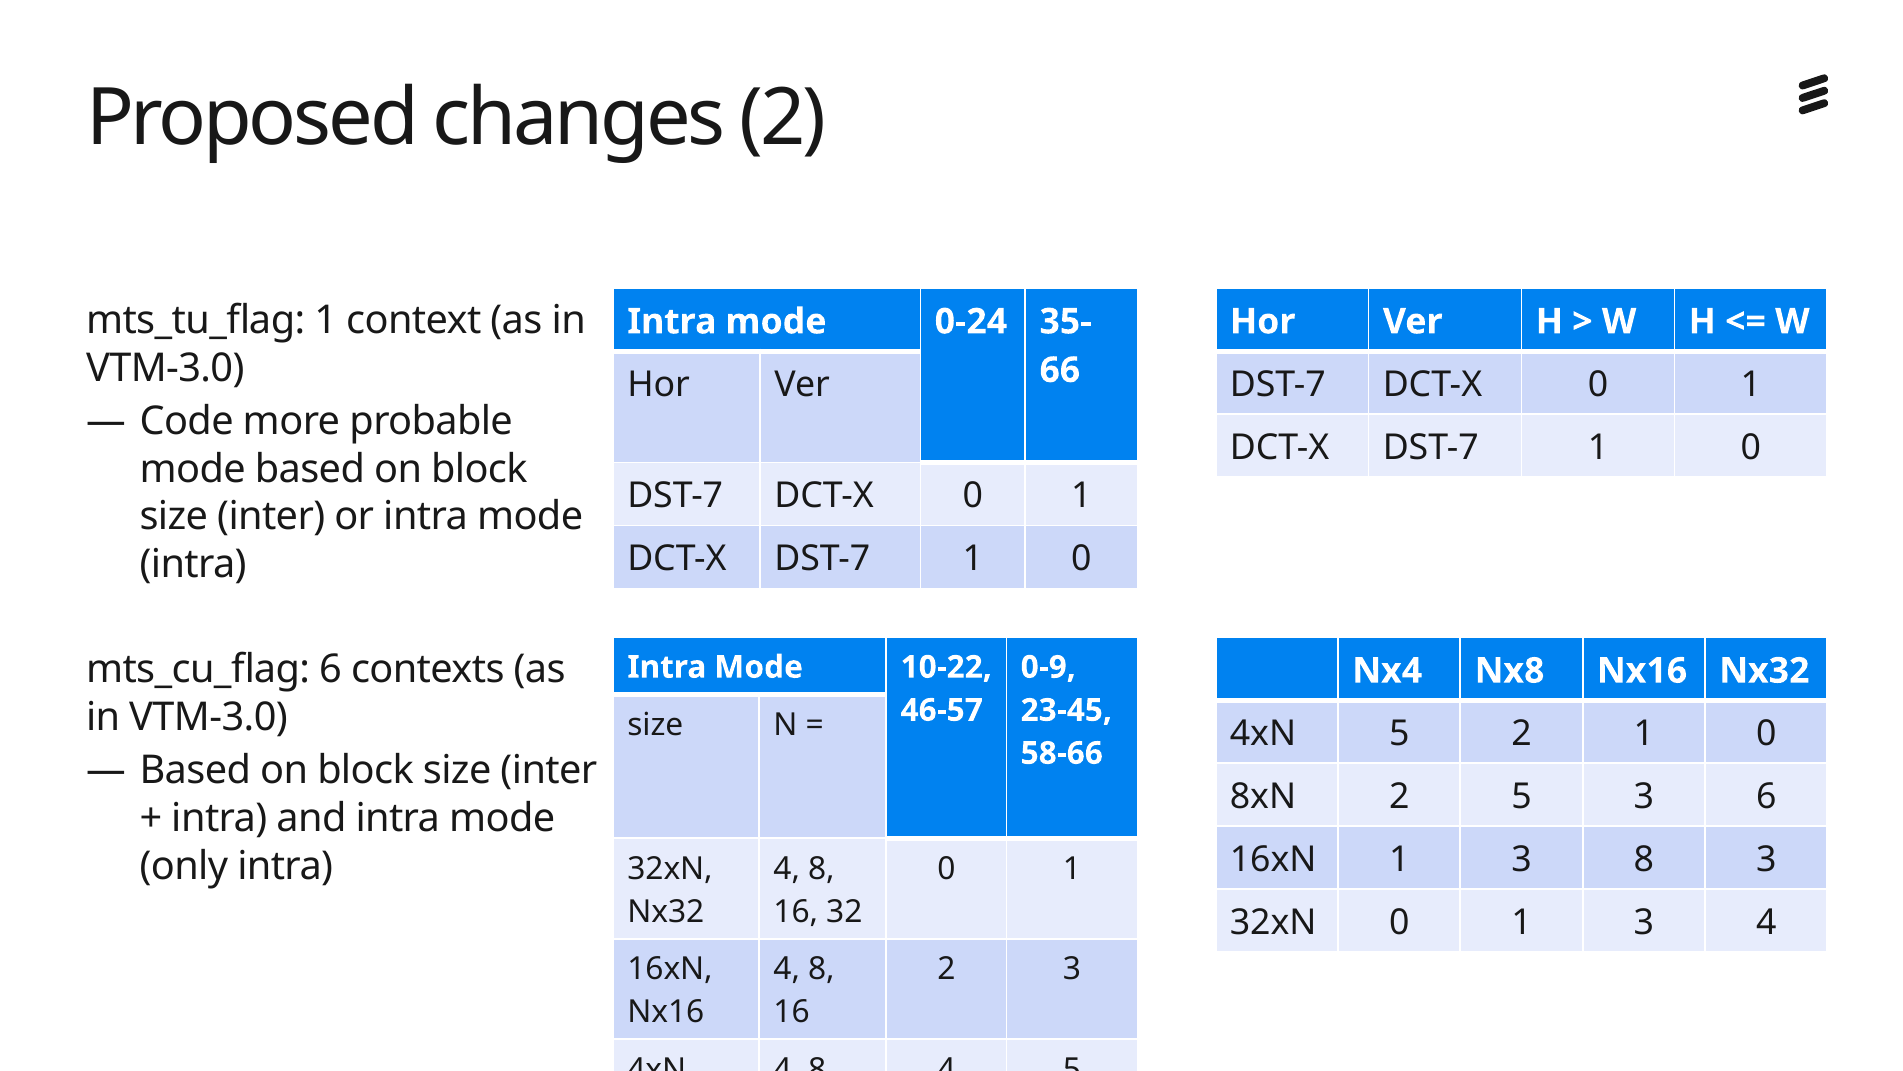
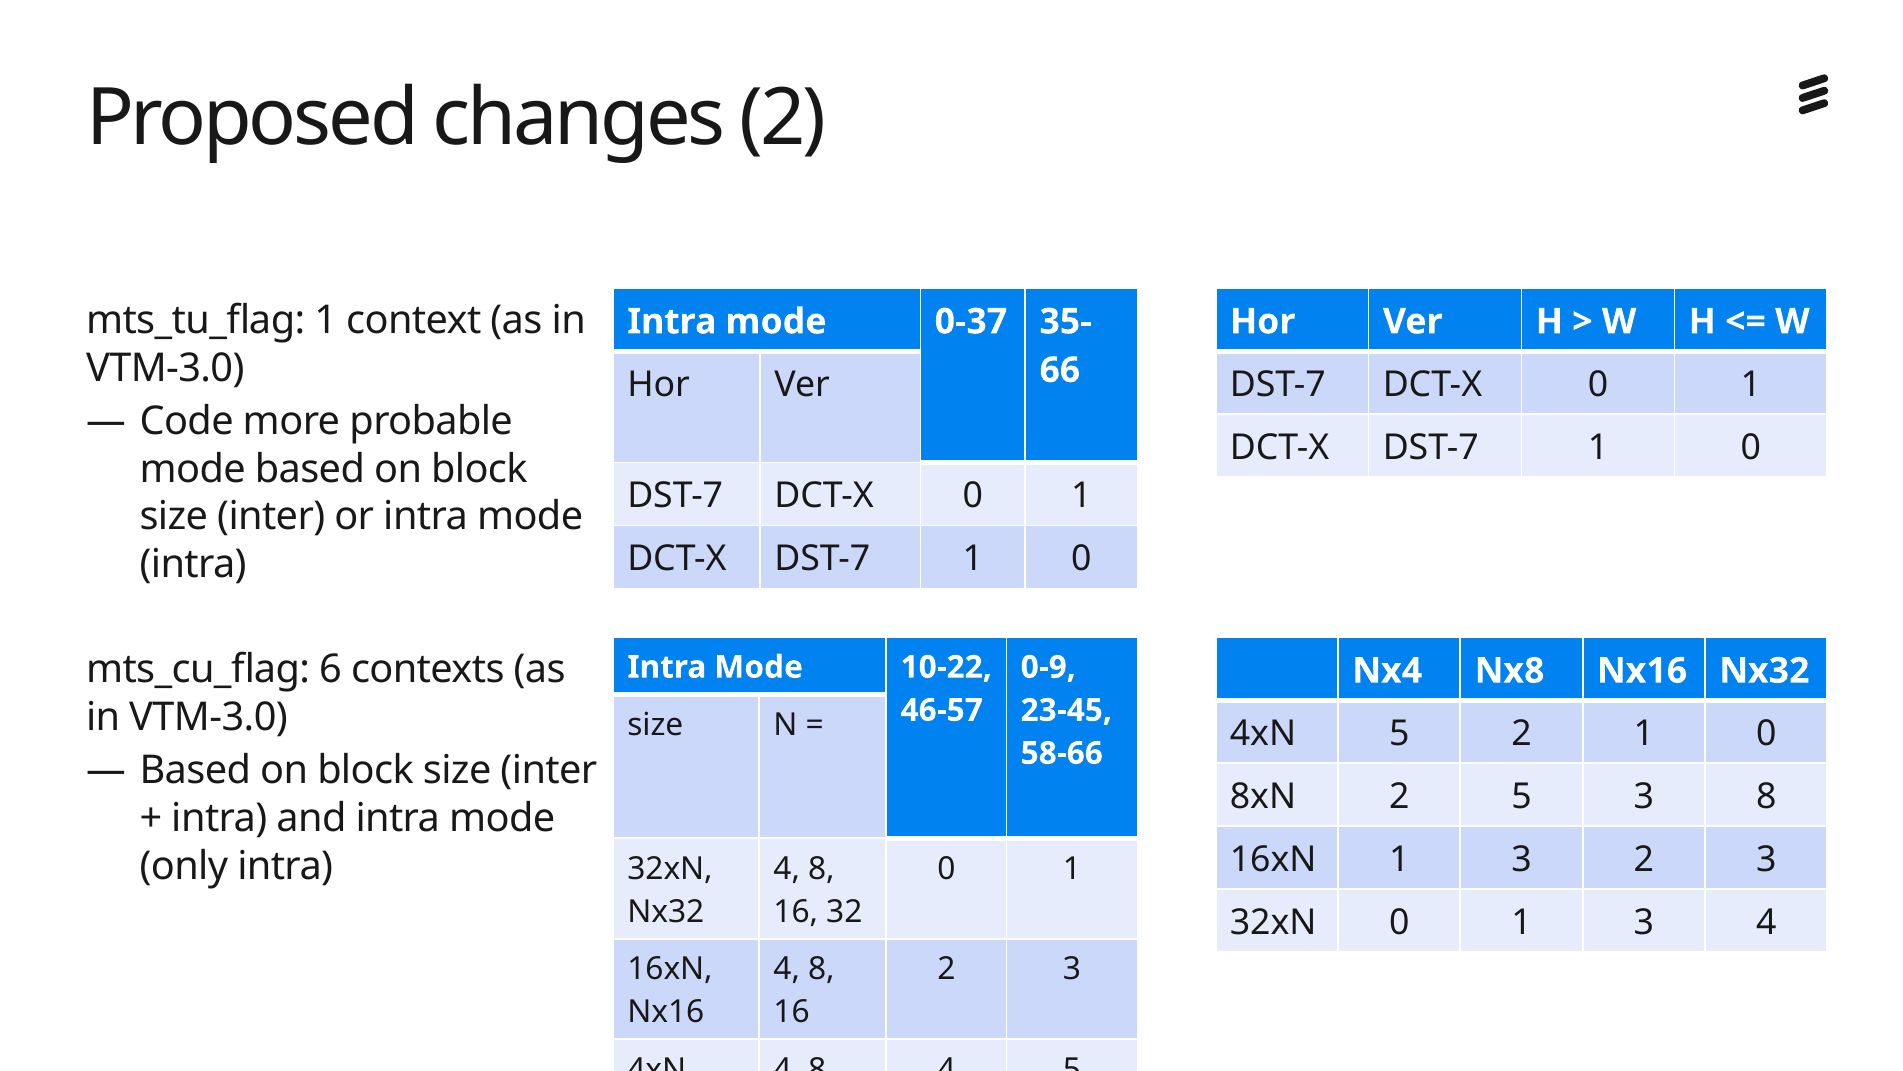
0-24: 0-24 -> 0-37 (971, 321)
3 6: 6 -> 8 (1766, 796)
3 8: 8 -> 2 (1644, 859)
